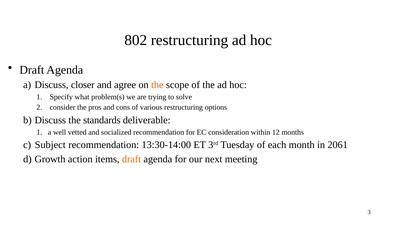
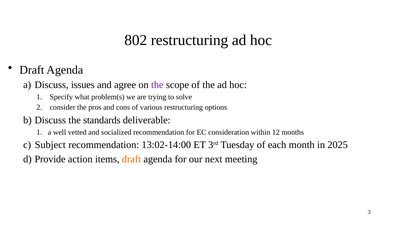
closer: closer -> issues (83, 85)
the colour: orange -> purple (157, 85)
13:30-14:00: 13:30-14:00 -> 13:02-14:00 (166, 145)
2061: 2061 -> 2025 (338, 145)
Growth: Growth -> Provide (50, 159)
